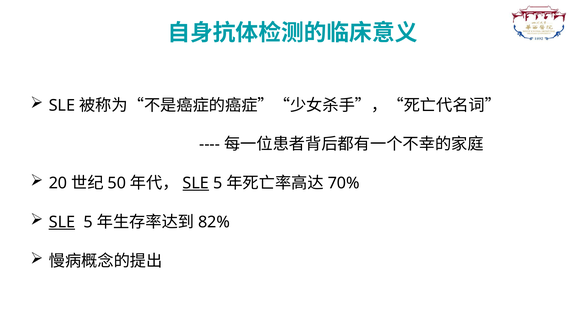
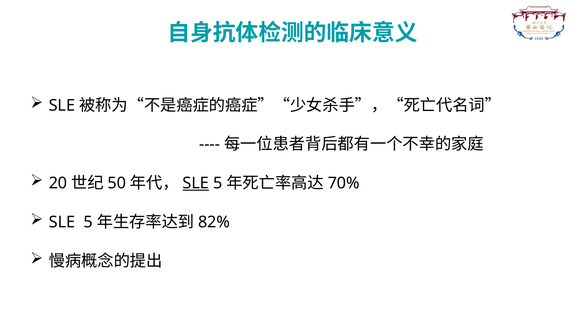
SLE underline: present -> none (62, 222)
